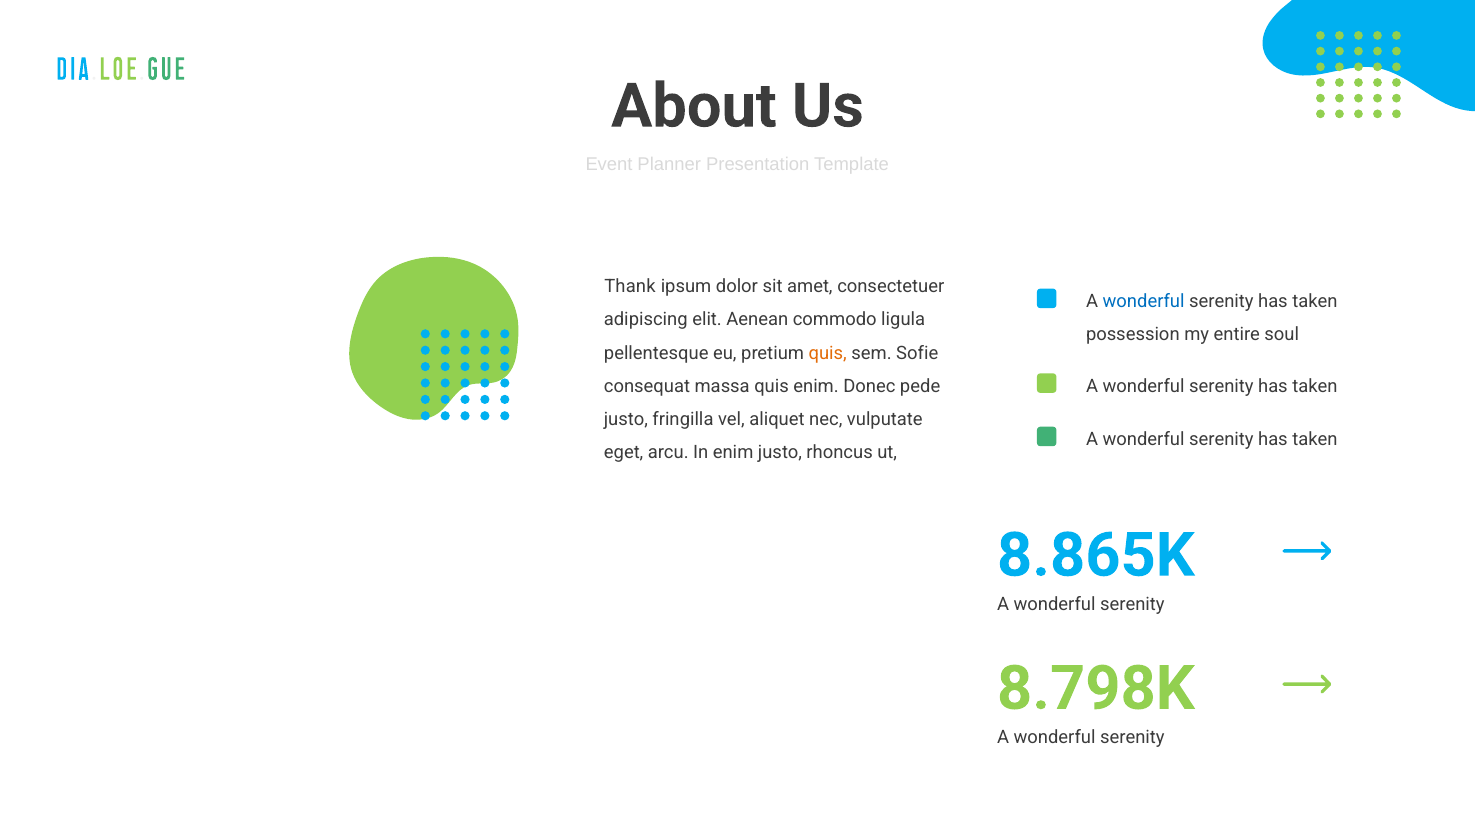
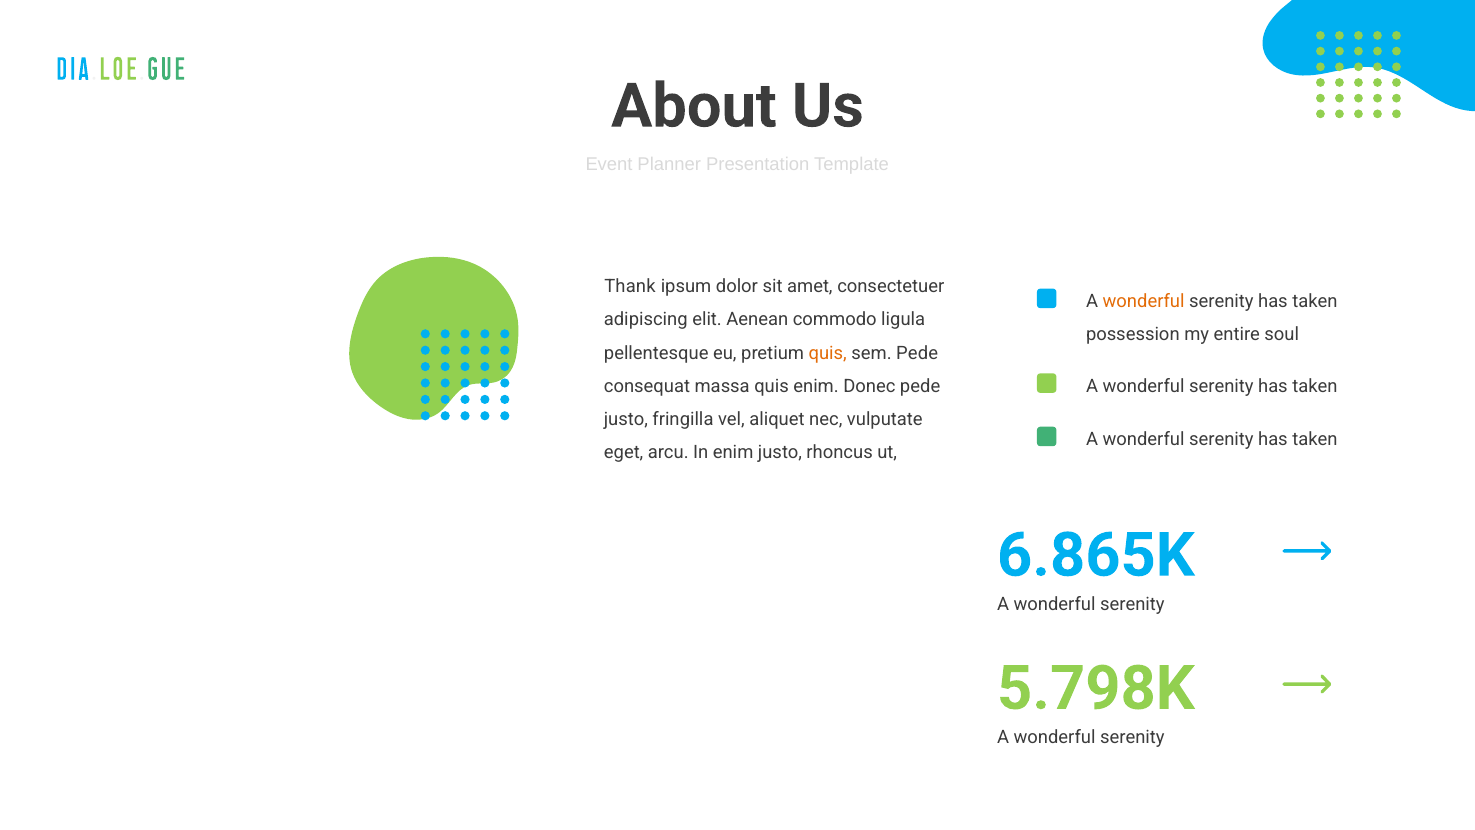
wonderful colour: blue -> orange (1144, 301)
sem Sofie: Sofie -> Pede (917, 353)
8.865K: 8.865K -> 6.865K (1096, 555)
8.798K: 8.798K -> 5.798K (1096, 688)
